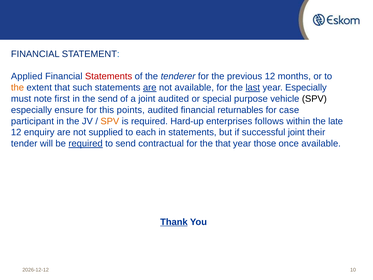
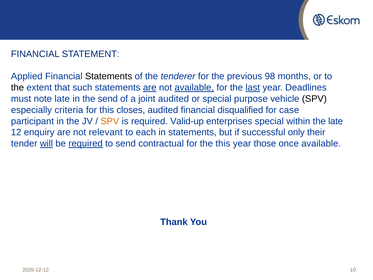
Statements colour: red -> black (109, 76)
previous 12: 12 -> 98 (270, 76)
the colour: orange -> black (17, 88)
available underline: none -> present (194, 88)
year Especially: Especially -> Deadlines (306, 88)
note first: first -> late (62, 99)
ensure: ensure -> criteria (69, 110)
points: points -> closes (131, 110)
returnables: returnables -> disqualified (240, 110)
Hard-up: Hard-up -> Valid-up (187, 121)
enterprises follows: follows -> special (269, 121)
supplied: supplied -> relevant (106, 132)
successful joint: joint -> only (296, 132)
will underline: none -> present (46, 143)
the that: that -> this (223, 143)
Thank underline: present -> none (174, 222)
